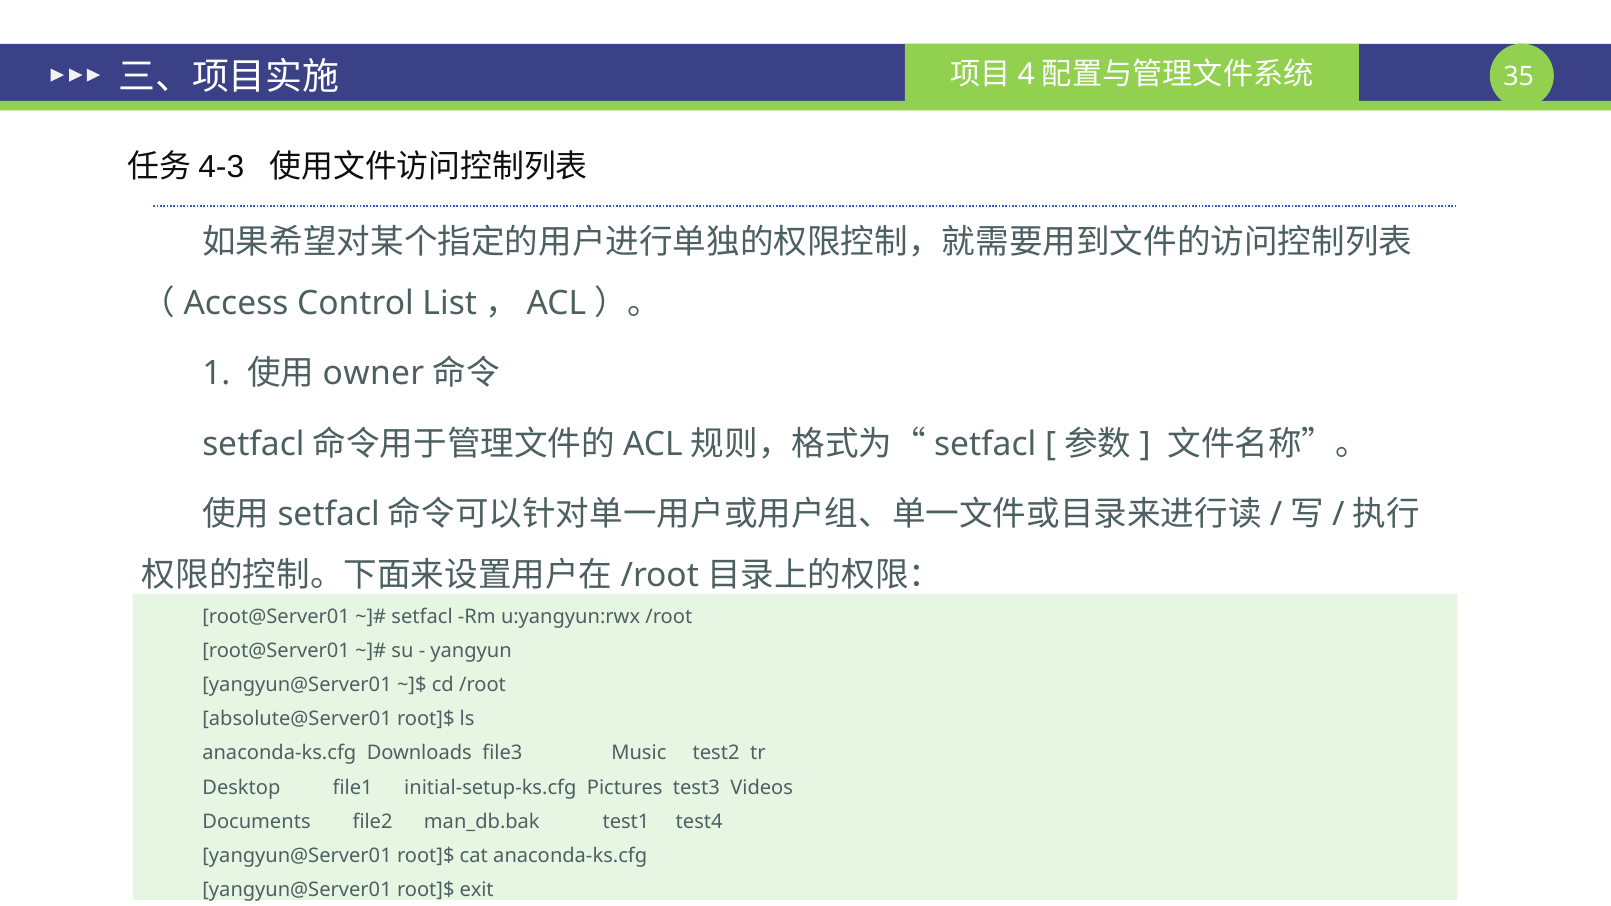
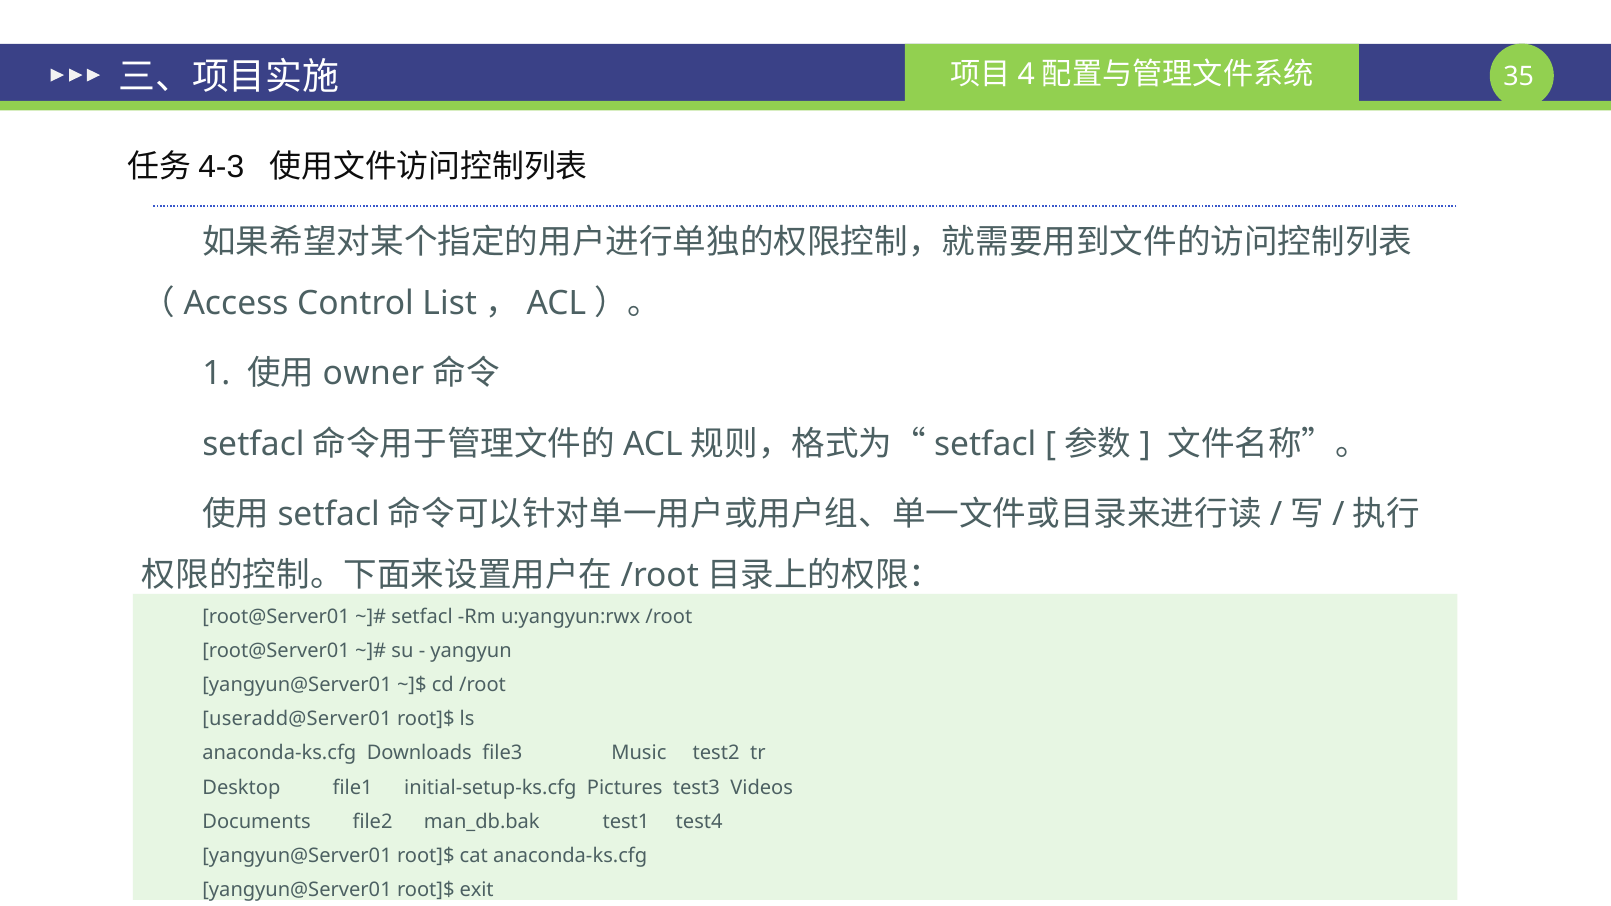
absolute@Server01: absolute@Server01 -> useradd@Server01 (297, 719)
